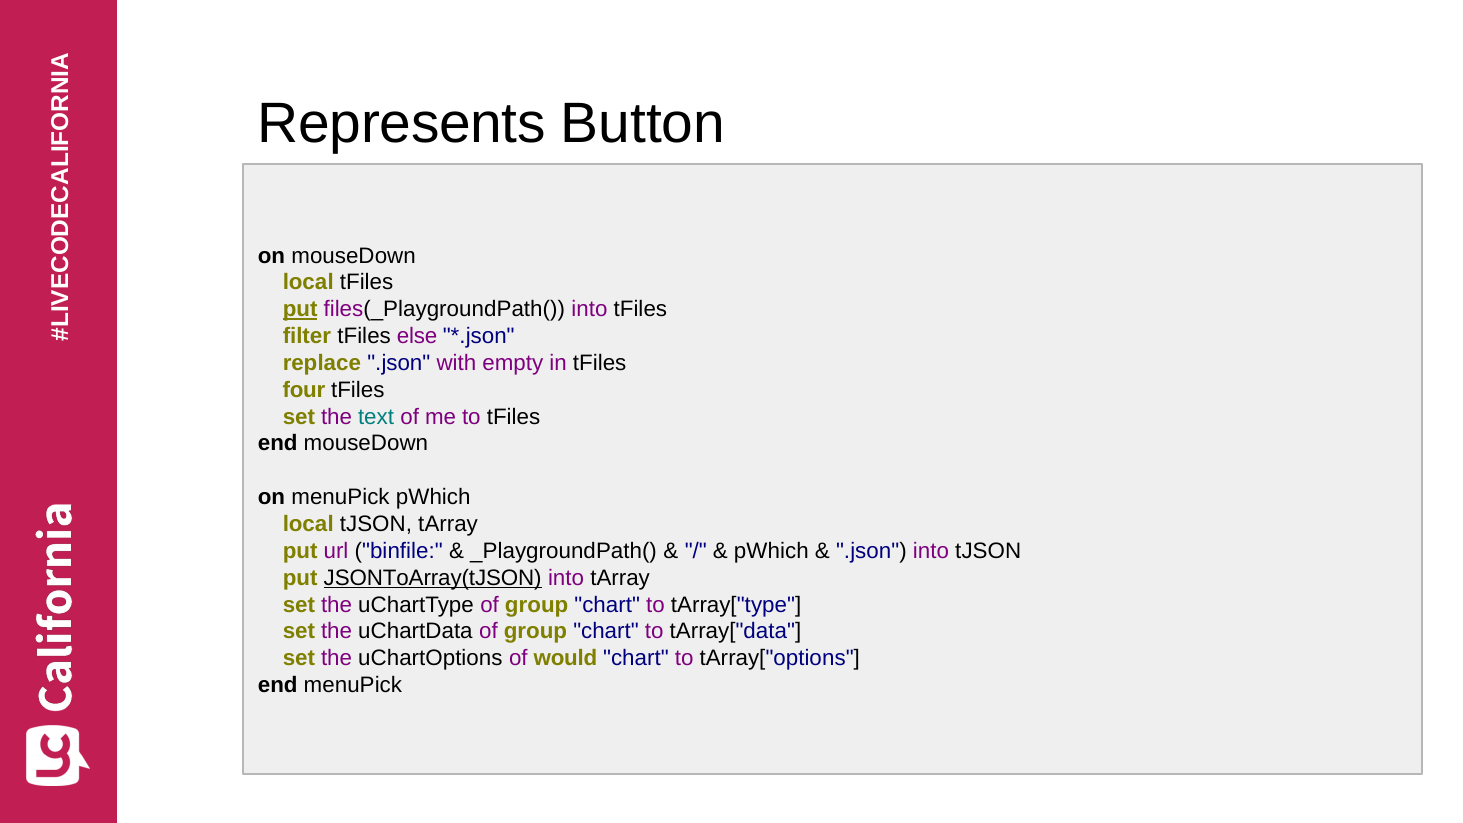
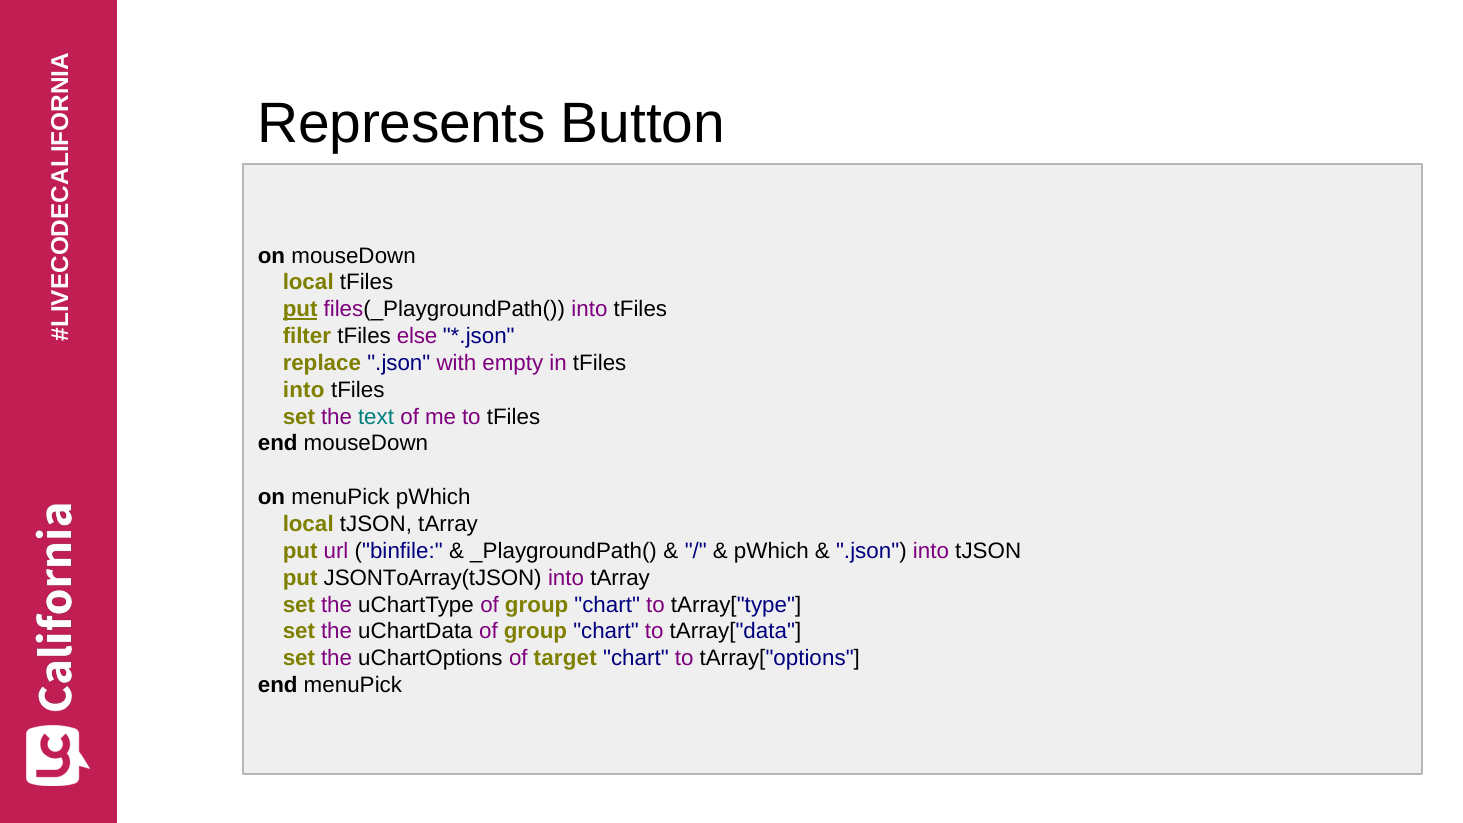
four: four -> into (304, 390)
JSONToArray(tJSON underline: present -> none (433, 578)
would: would -> target (565, 658)
